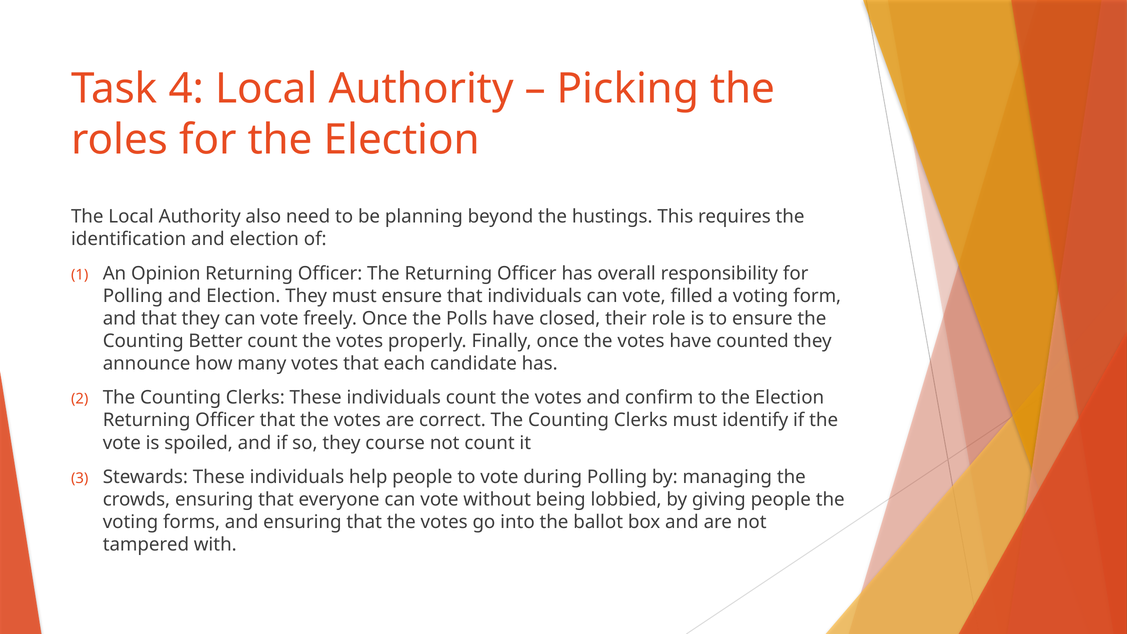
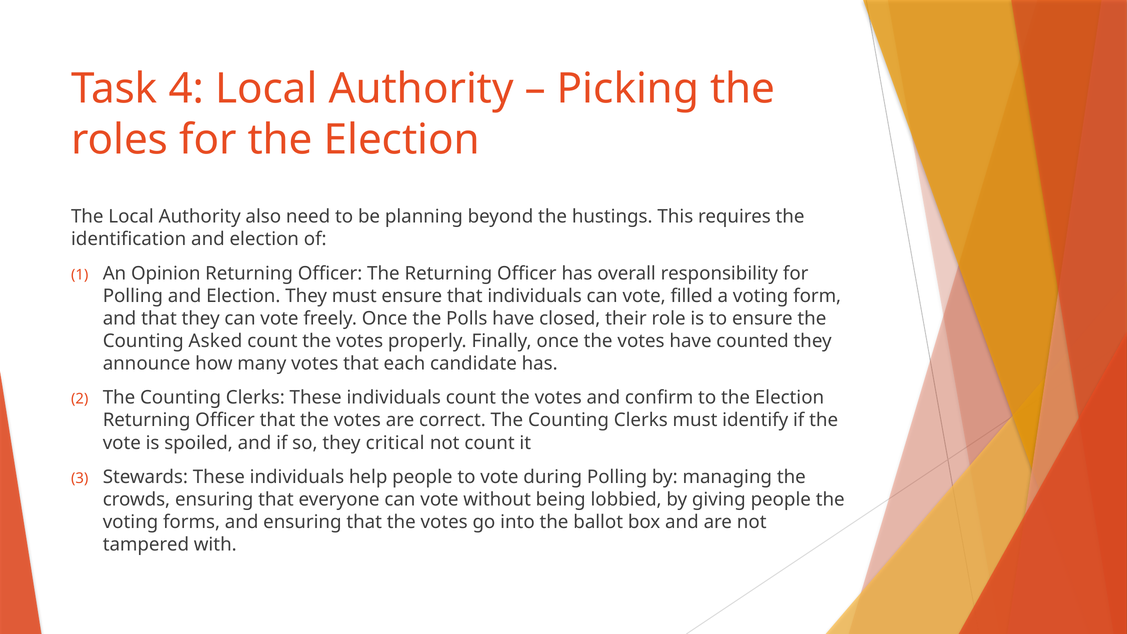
Better: Better -> Asked (215, 341)
course: course -> critical (395, 443)
